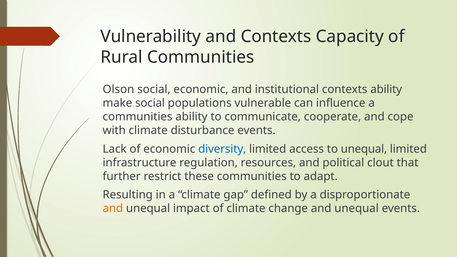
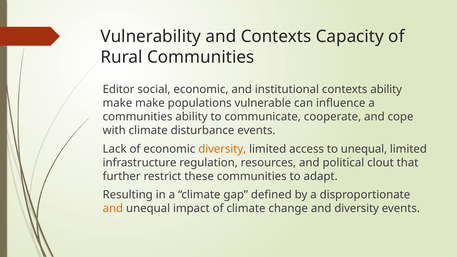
Olson: Olson -> Editor (119, 89)
make social: social -> make (150, 103)
diversity colour: blue -> orange (222, 149)
change and unequal: unequal -> diversity (357, 209)
